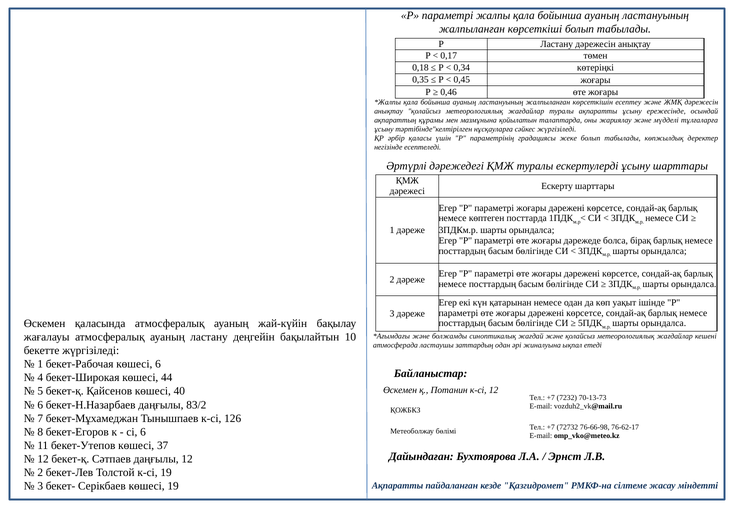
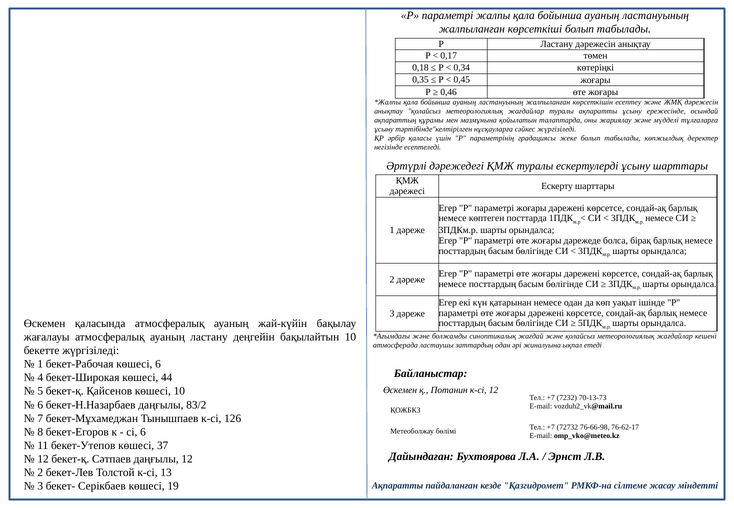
көшесі 40: 40 -> 10 (179, 391)
к-сі 19: 19 -> 13 (166, 473)
